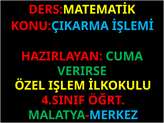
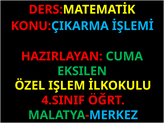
VERIRSE: VERIRSE -> EKSILEN (82, 71)
